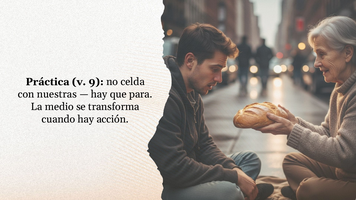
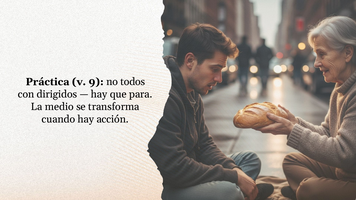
celda: celda -> todos (133, 82)
nuestras: nuestras -> dirigidos (57, 94)
